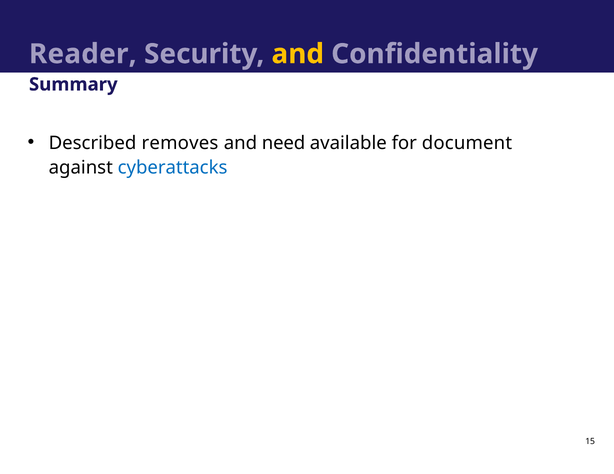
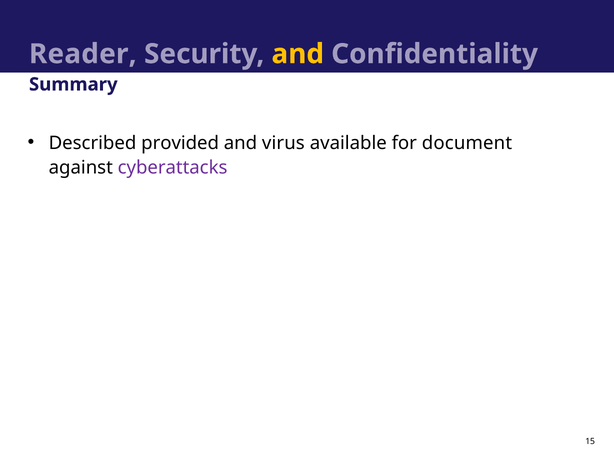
removes: removes -> provided (180, 143)
need: need -> virus (283, 143)
cyberattacks colour: blue -> purple (173, 168)
